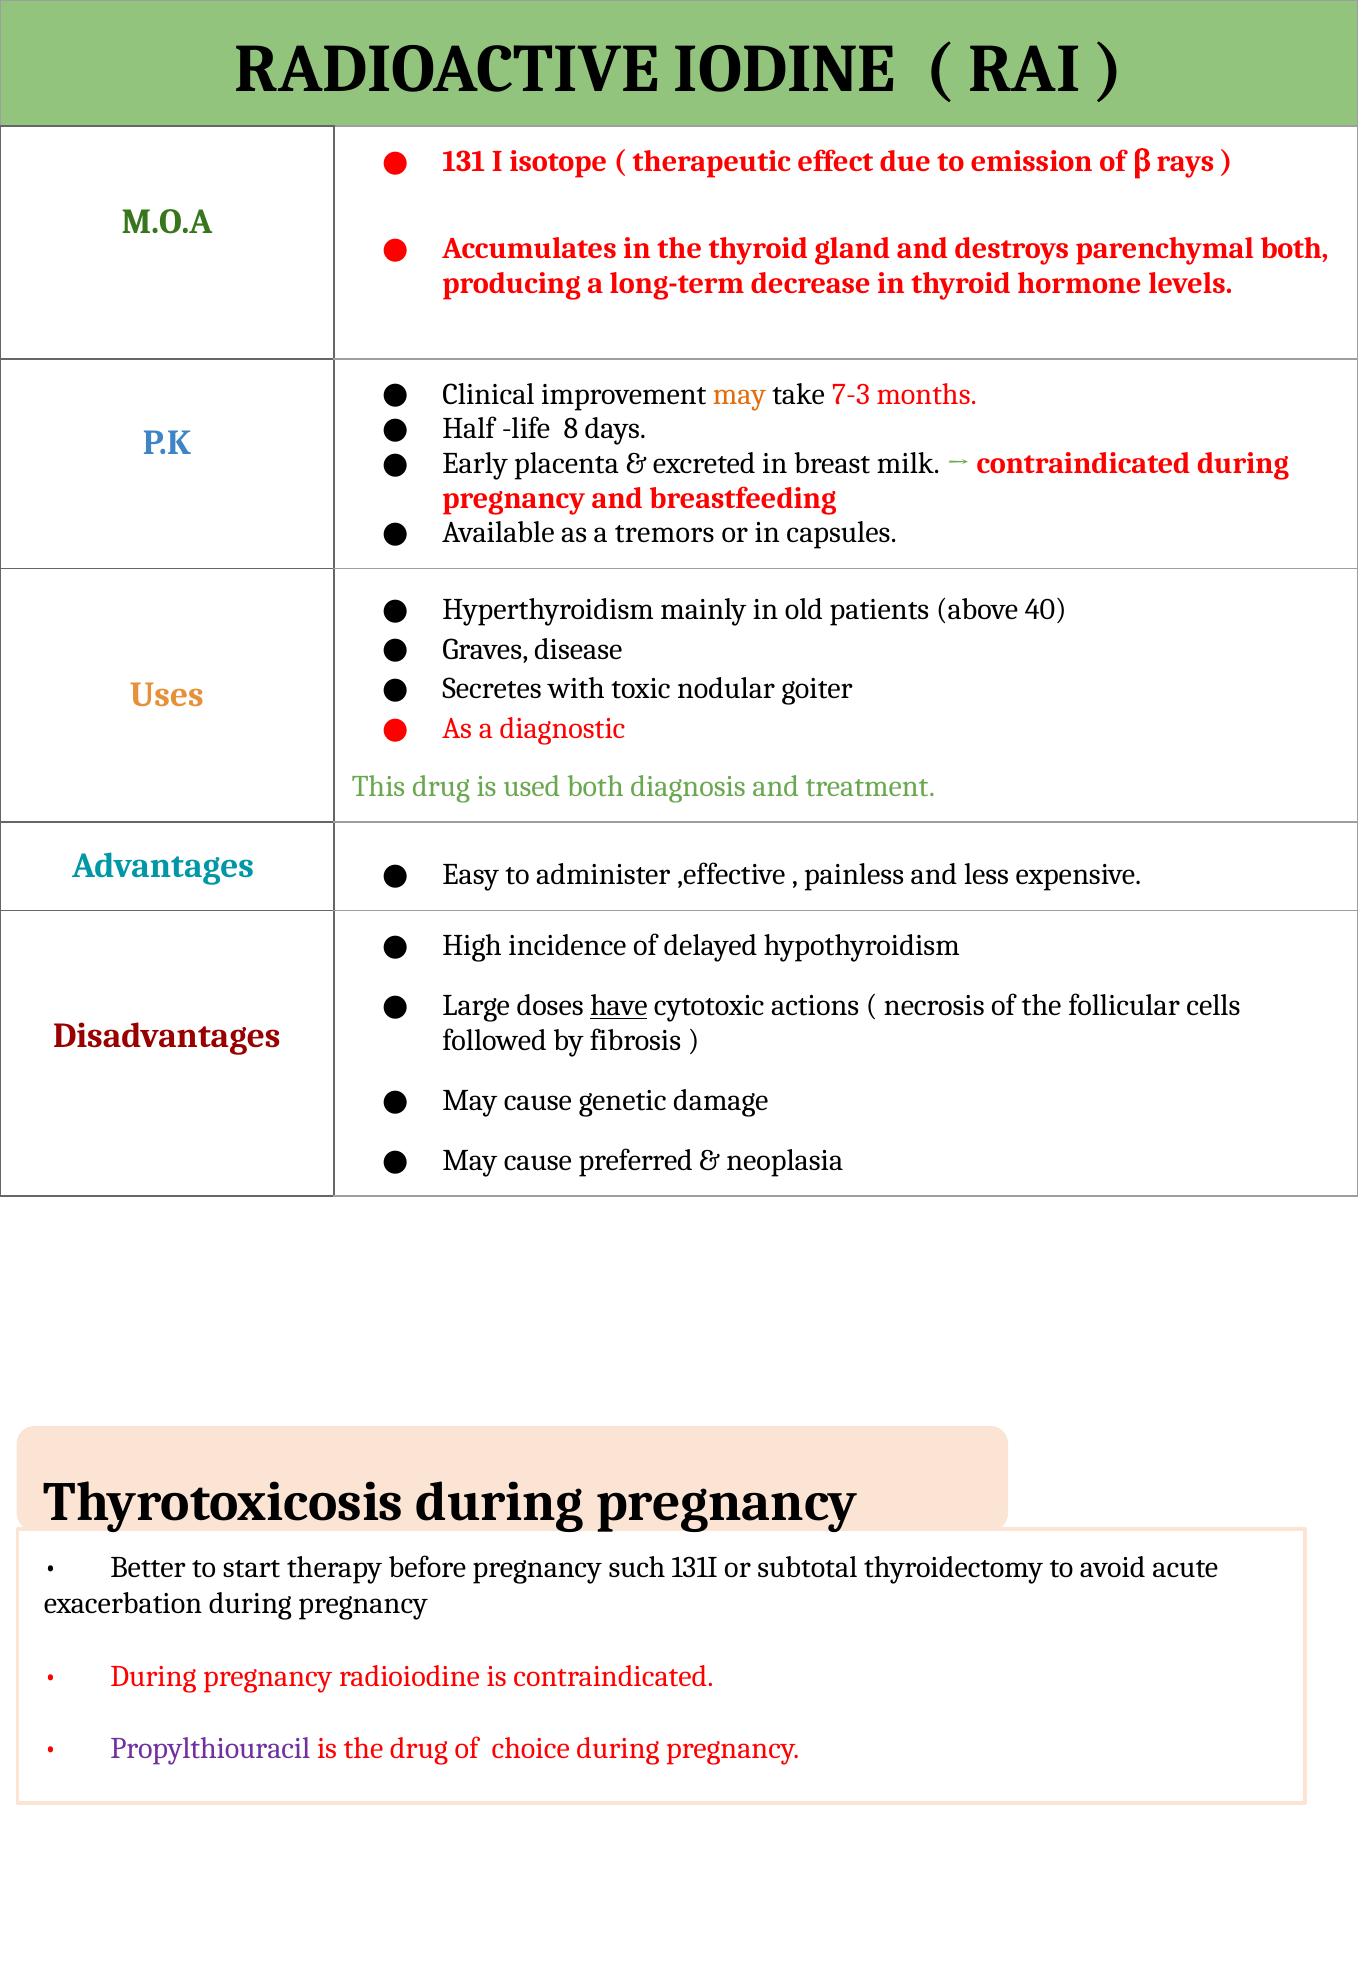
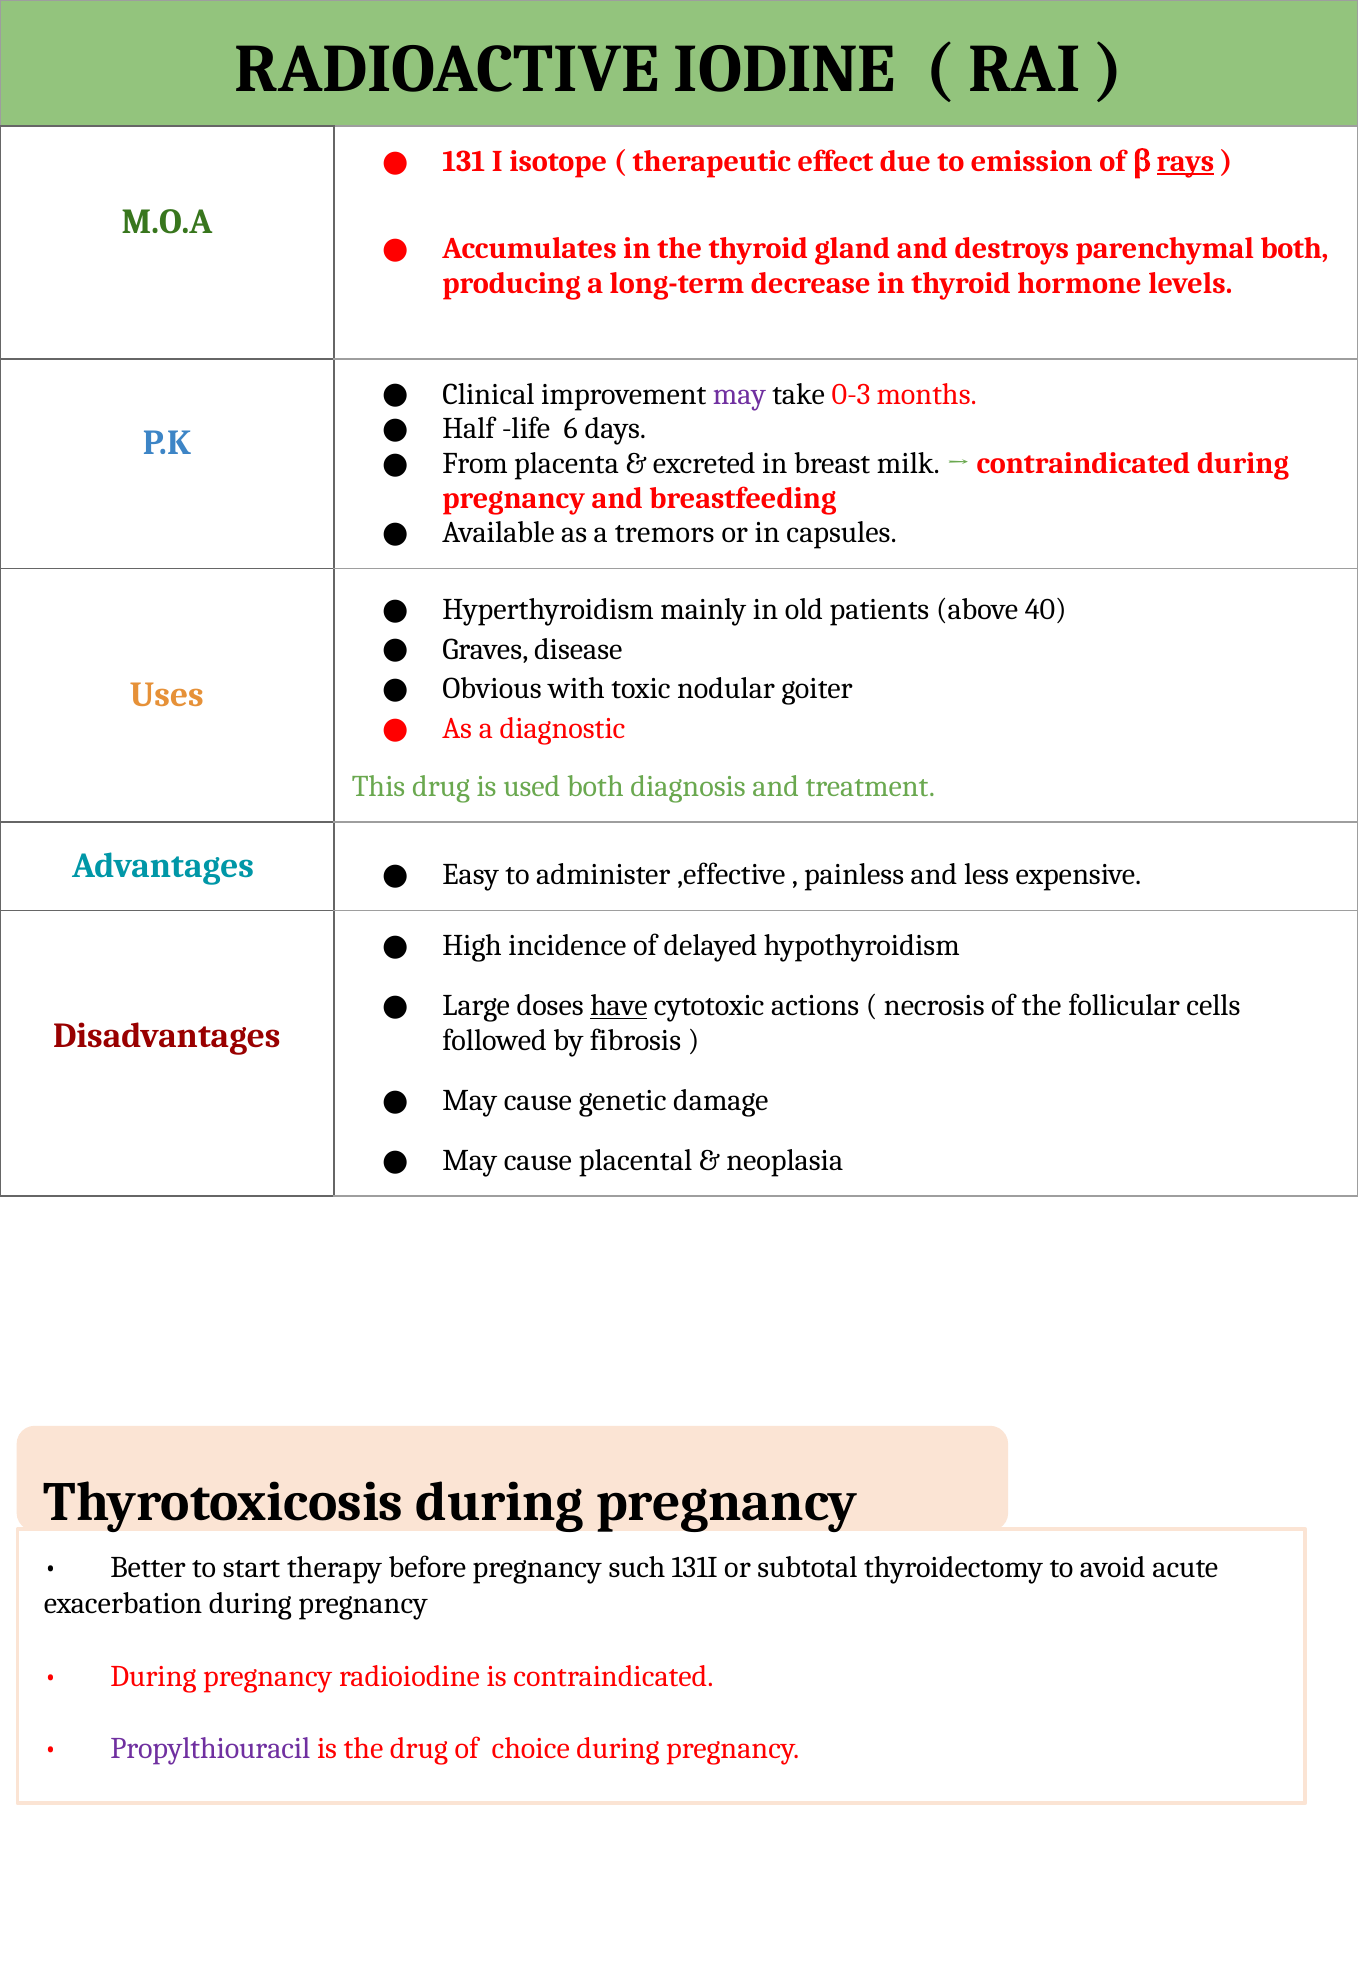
rays underline: none -> present (1185, 161)
may colour: orange -> purple (739, 394)
7-3: 7-3 -> 0-3 (851, 394)
8: 8 -> 6 (571, 429)
Early: Early -> From (475, 463)
Secretes: Secretes -> Obvious (492, 689)
preferred: preferred -> placental (636, 1159)
